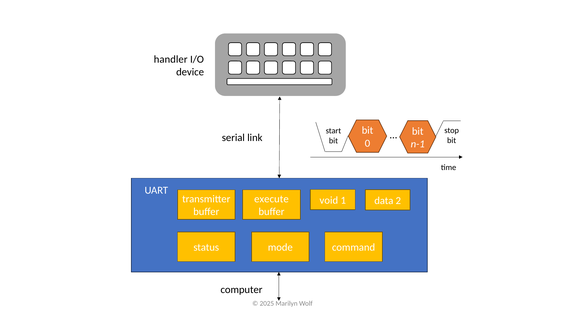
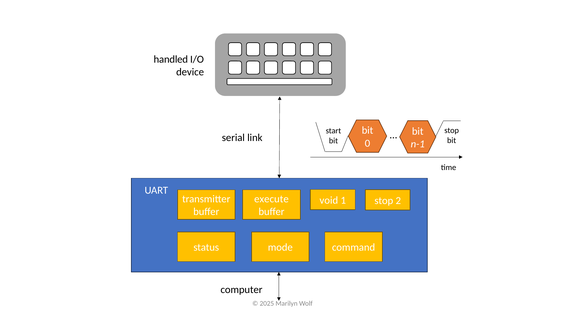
handler: handler -> handled (171, 59)
1 data: data -> stop (384, 201)
